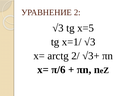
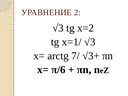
x=5: x=5 -> x=2 (86, 28)
2/: 2/ -> 7/ (76, 56)
